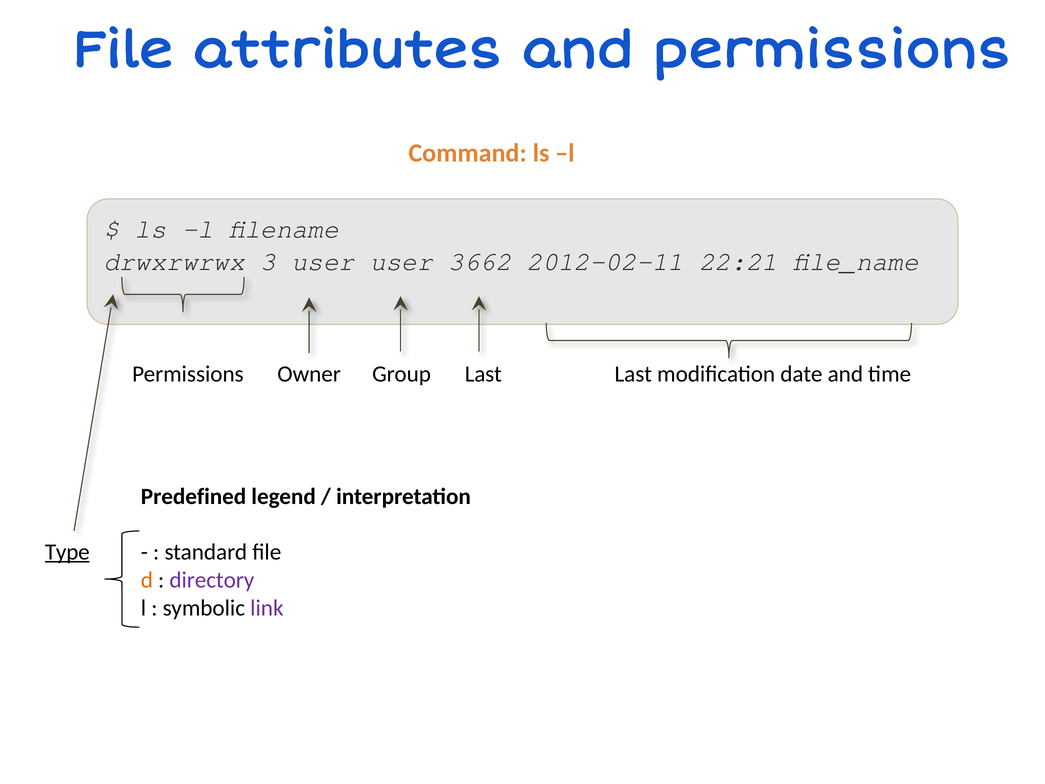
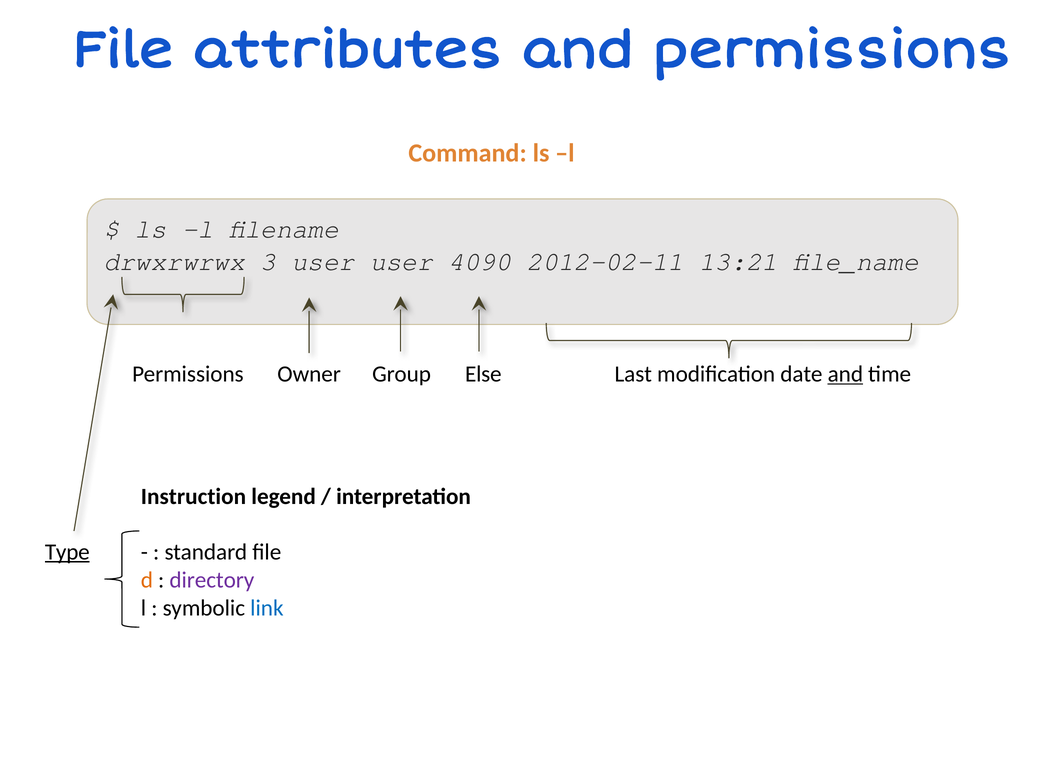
3662: 3662 -> 4090 (480, 261)
22:21: 22:21 -> 13:21 (738, 261)
Group Last: Last -> Else (483, 374)
and underline: none -> present (845, 374)
Predefined: Predefined -> Instruction (193, 496)
link colour: purple -> blue (267, 608)
